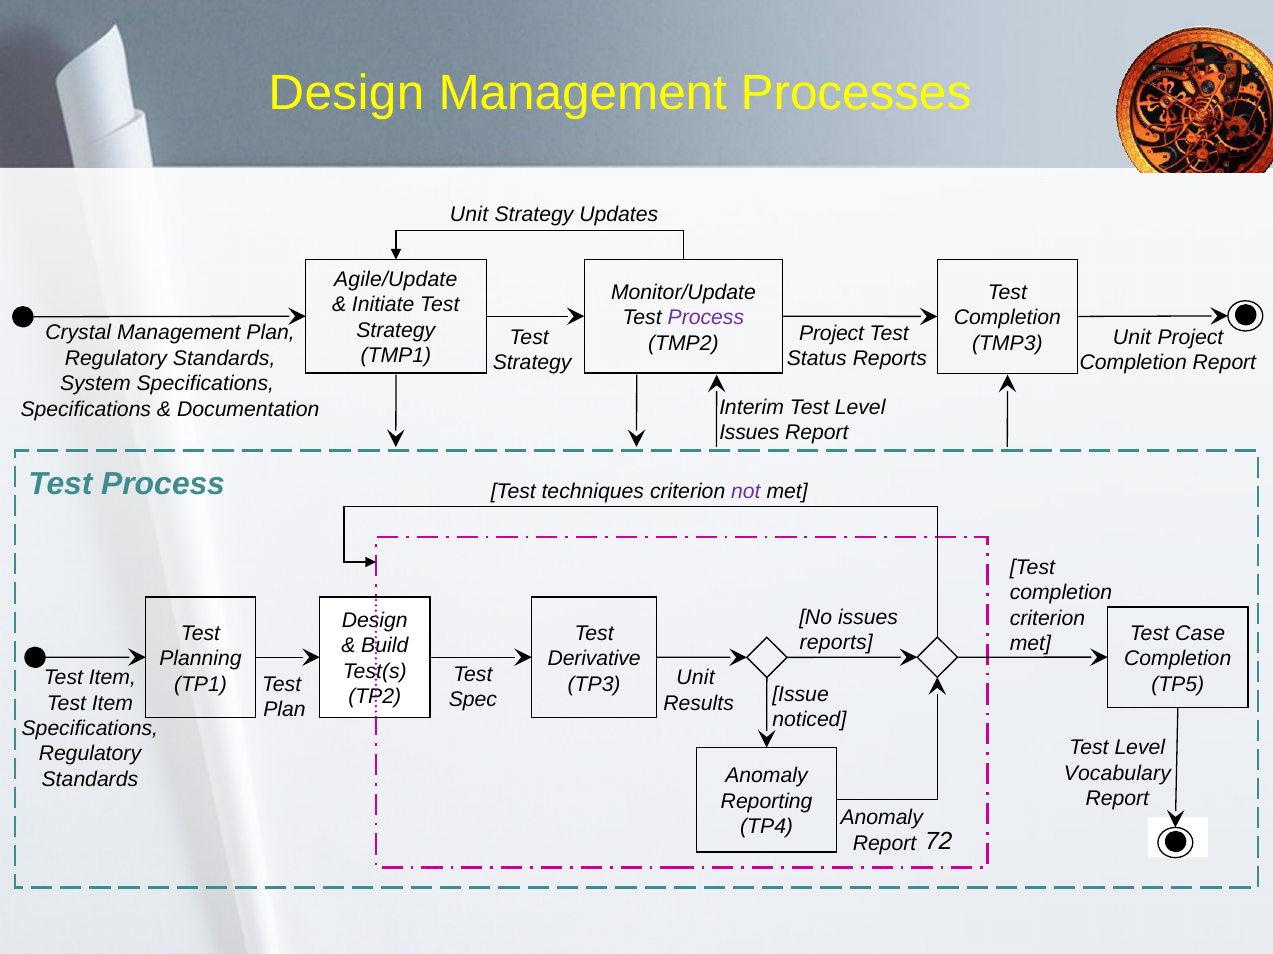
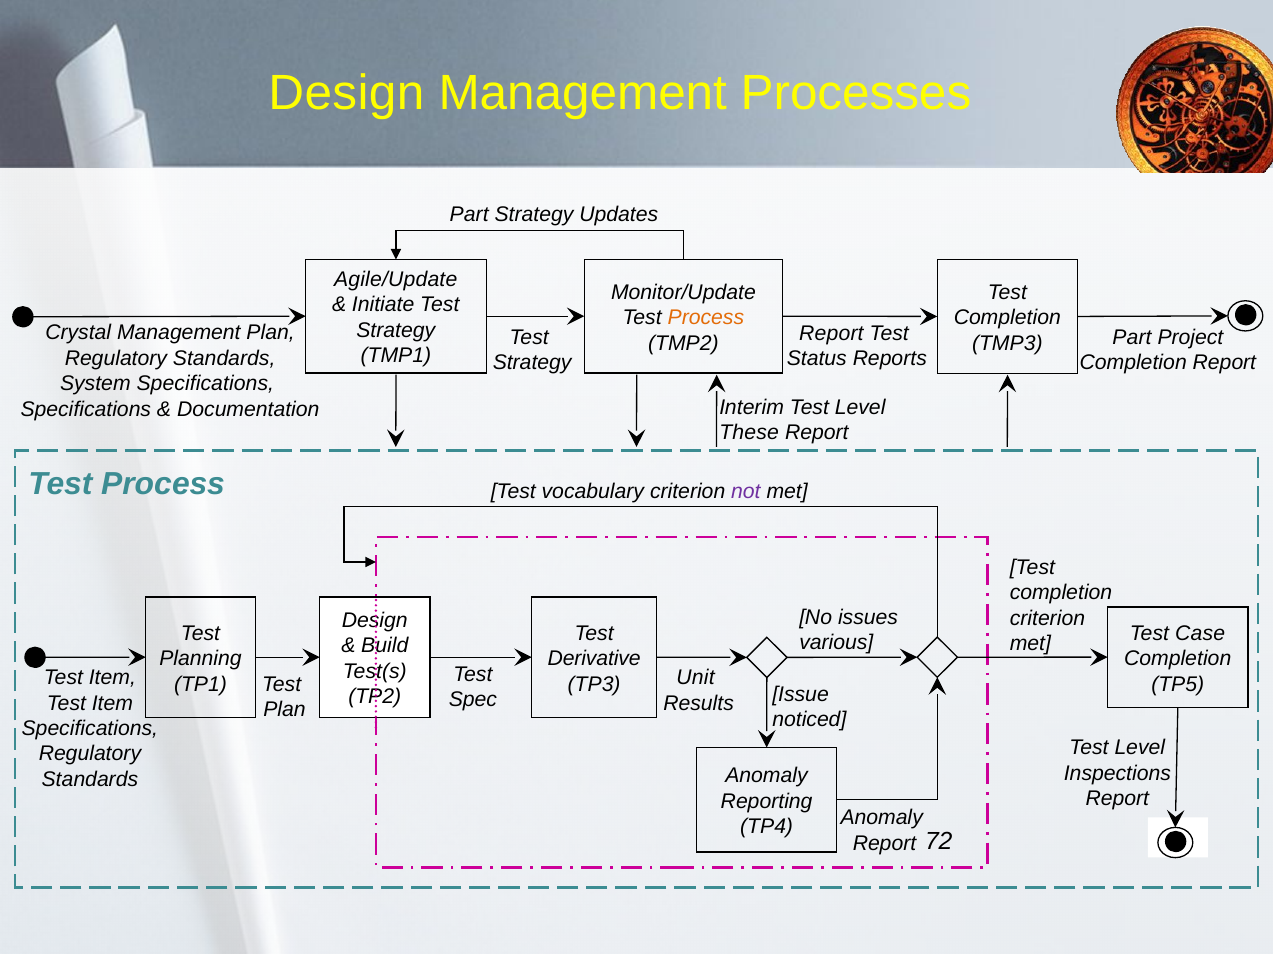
Unit: Unit -> Part (469, 215)
Process colour: purple -> orange (706, 318)
Project: Project -> Report (831, 334)
Unit: Unit -> Part (1132, 337)
Issues: Issues -> These (749, 433)
techniques: techniques -> vocabulary (593, 492)
reports: reports -> various (836, 643)
Vocabulary: Vocabulary -> Inspections (1117, 774)
